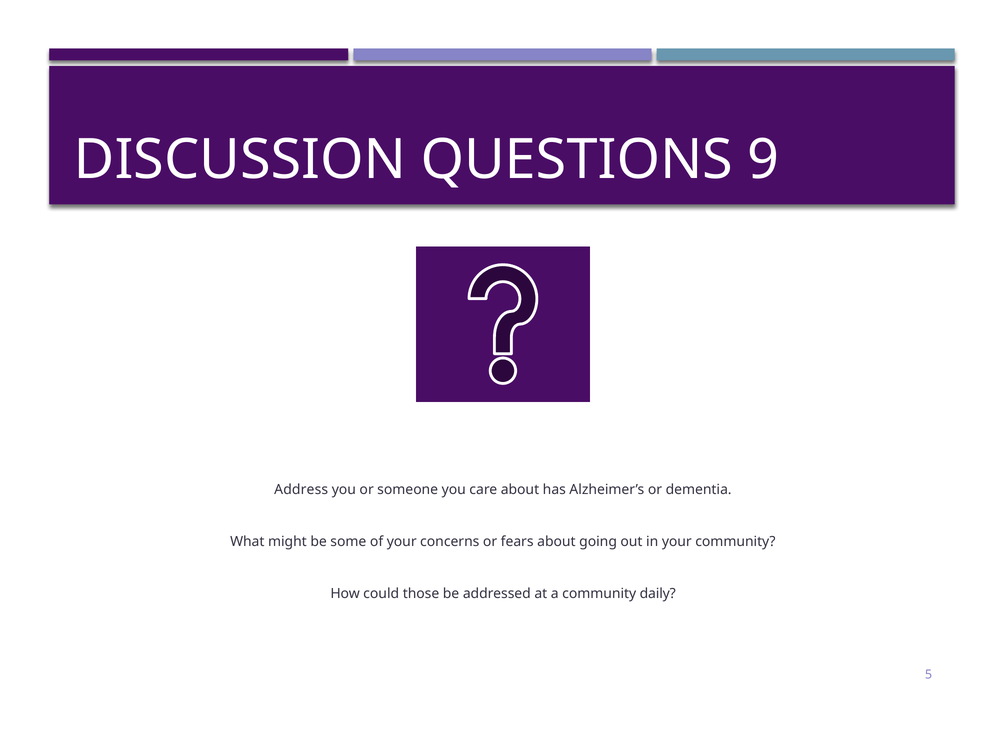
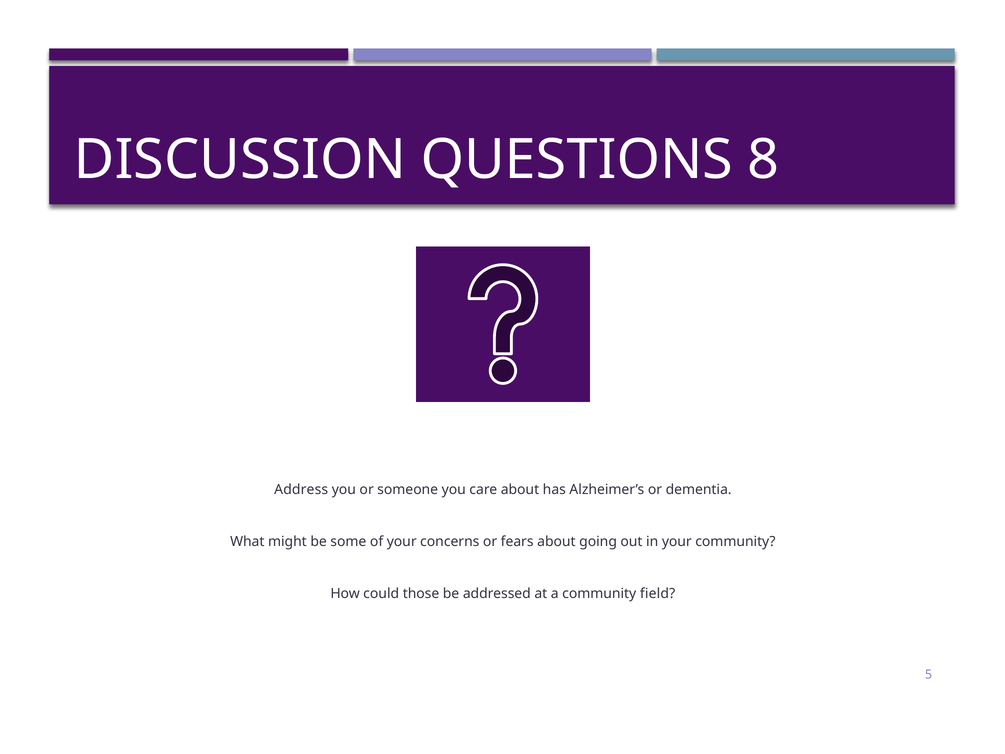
9: 9 -> 8 (763, 160)
daily: daily -> field (658, 594)
